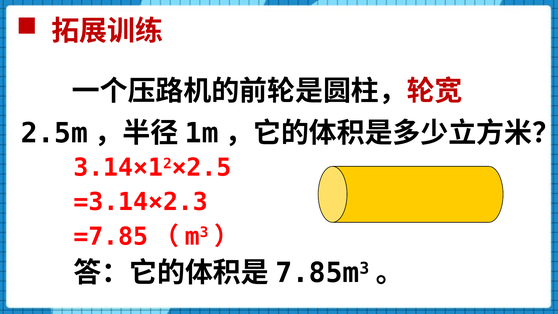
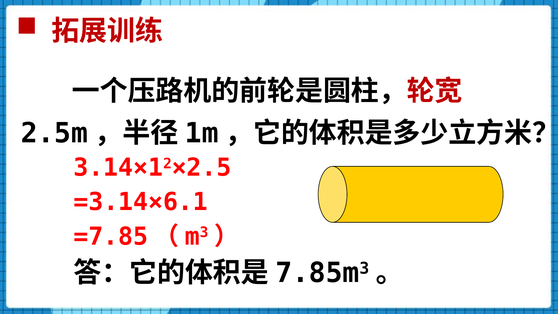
=3.14×2.3: =3.14×2.3 -> =3.14×6.1 (141, 202)
